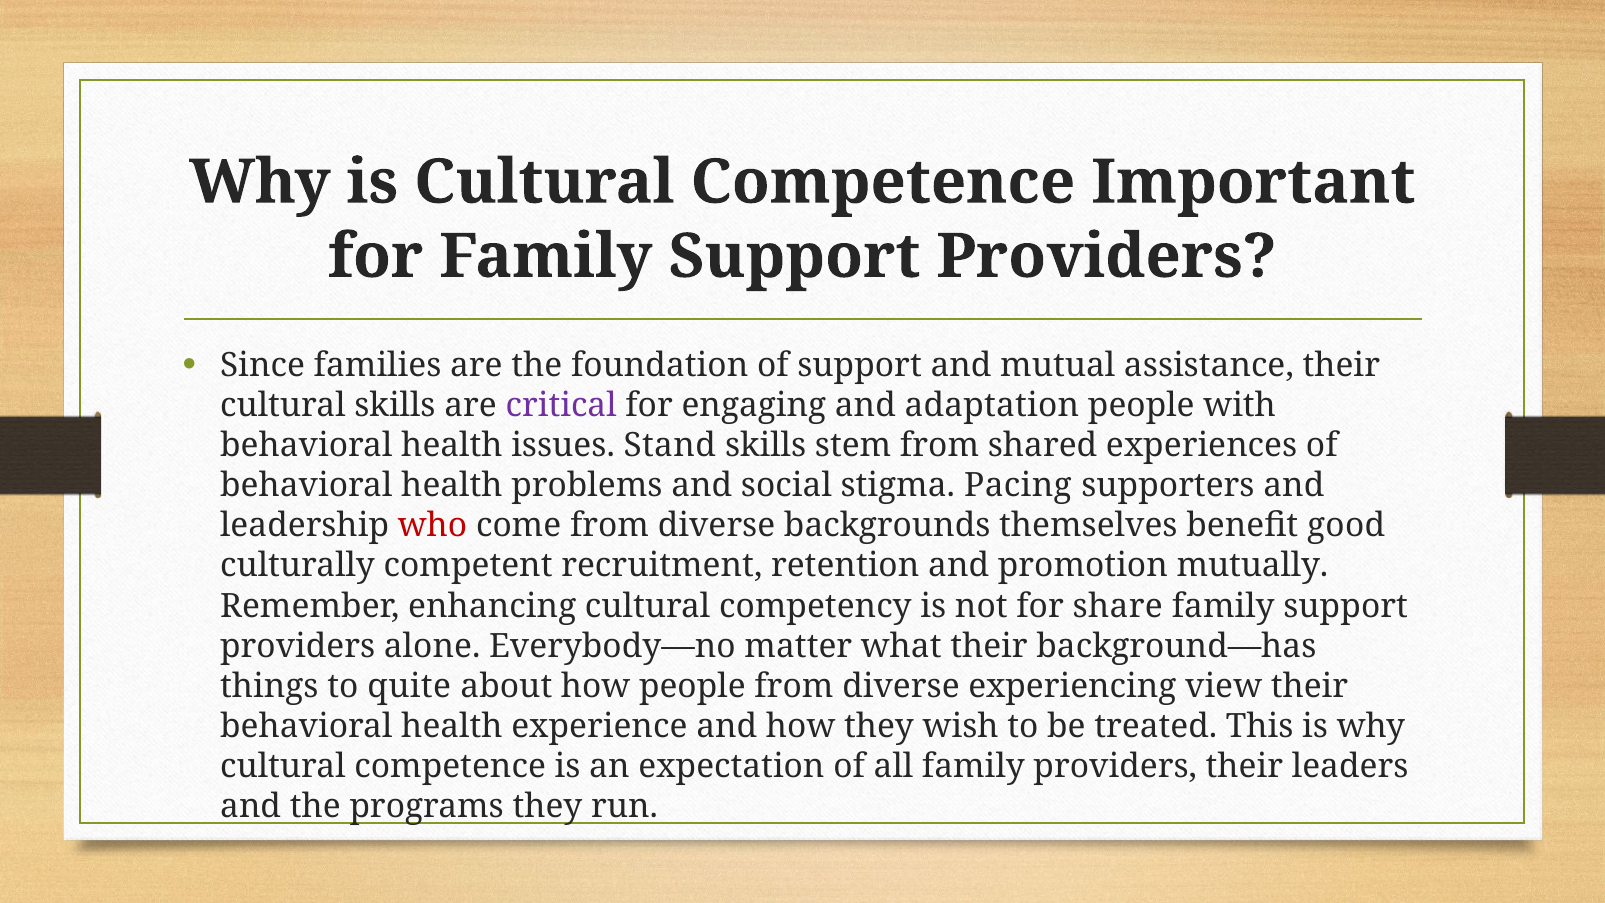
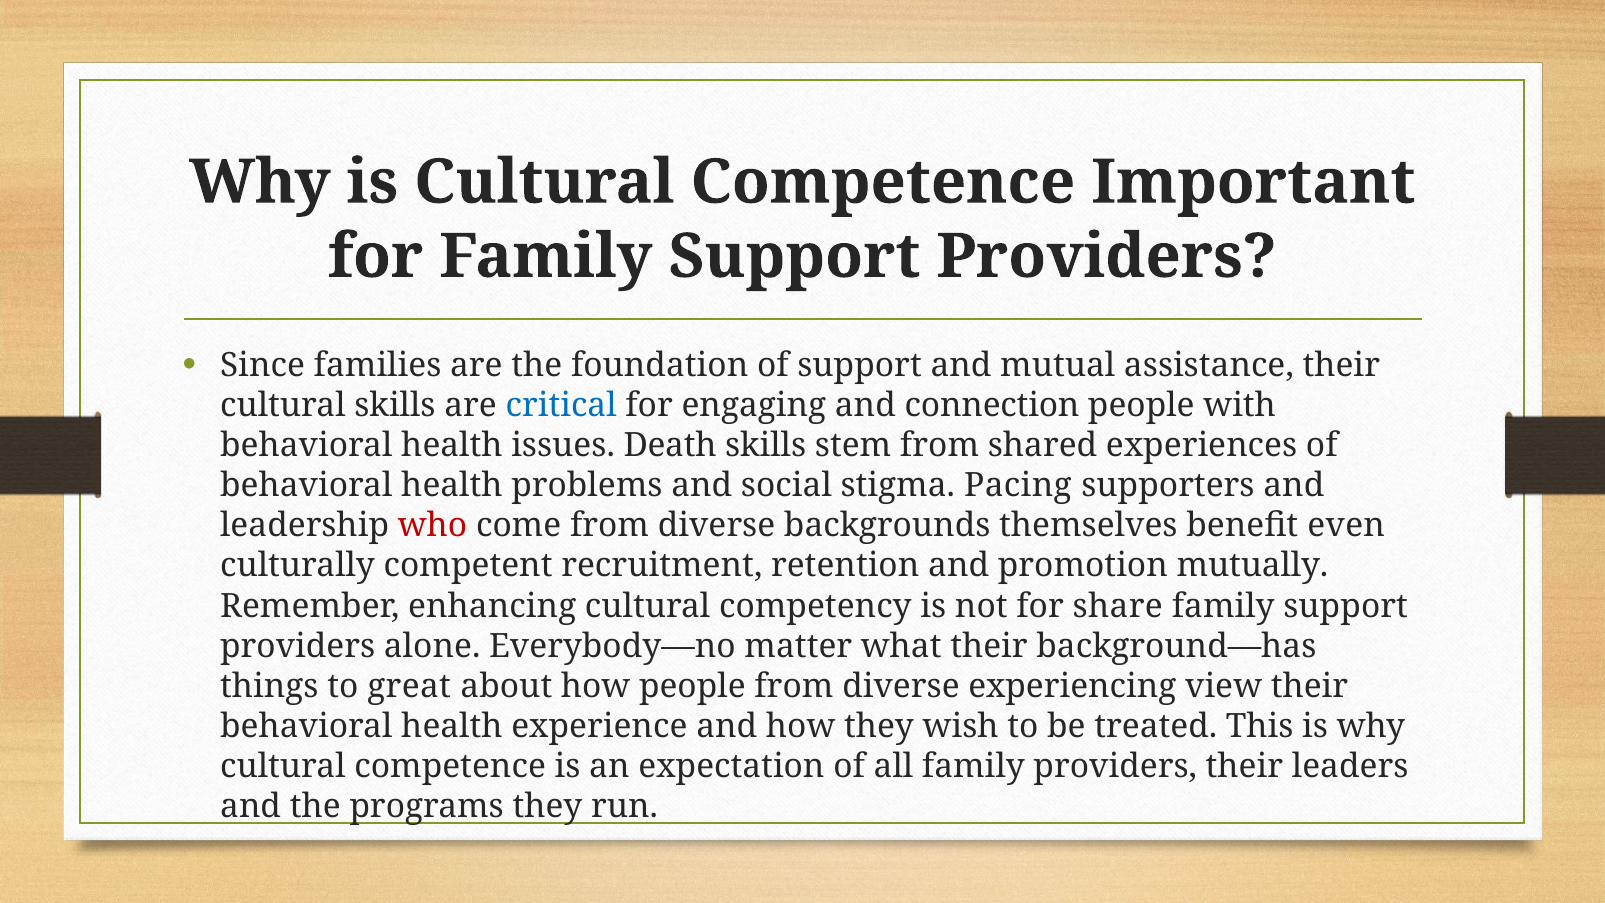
critical colour: purple -> blue (561, 405)
adaptation: adaptation -> connection (992, 405)
Stand: Stand -> Death (670, 445)
good: good -> even (1346, 526)
quite: quite -> great (409, 686)
